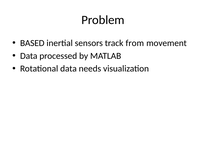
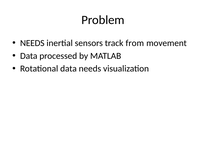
BASED: BASED -> NEEDS (32, 43)
